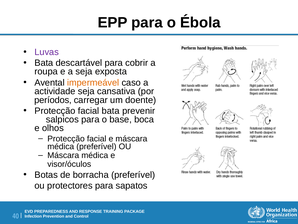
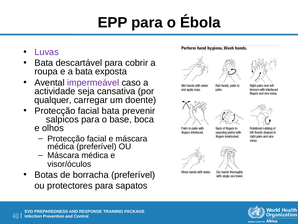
a seja: seja -> bata (84, 71)
impermeável colour: orange -> purple (93, 82)
períodos: períodos -> qualquer (53, 100)
